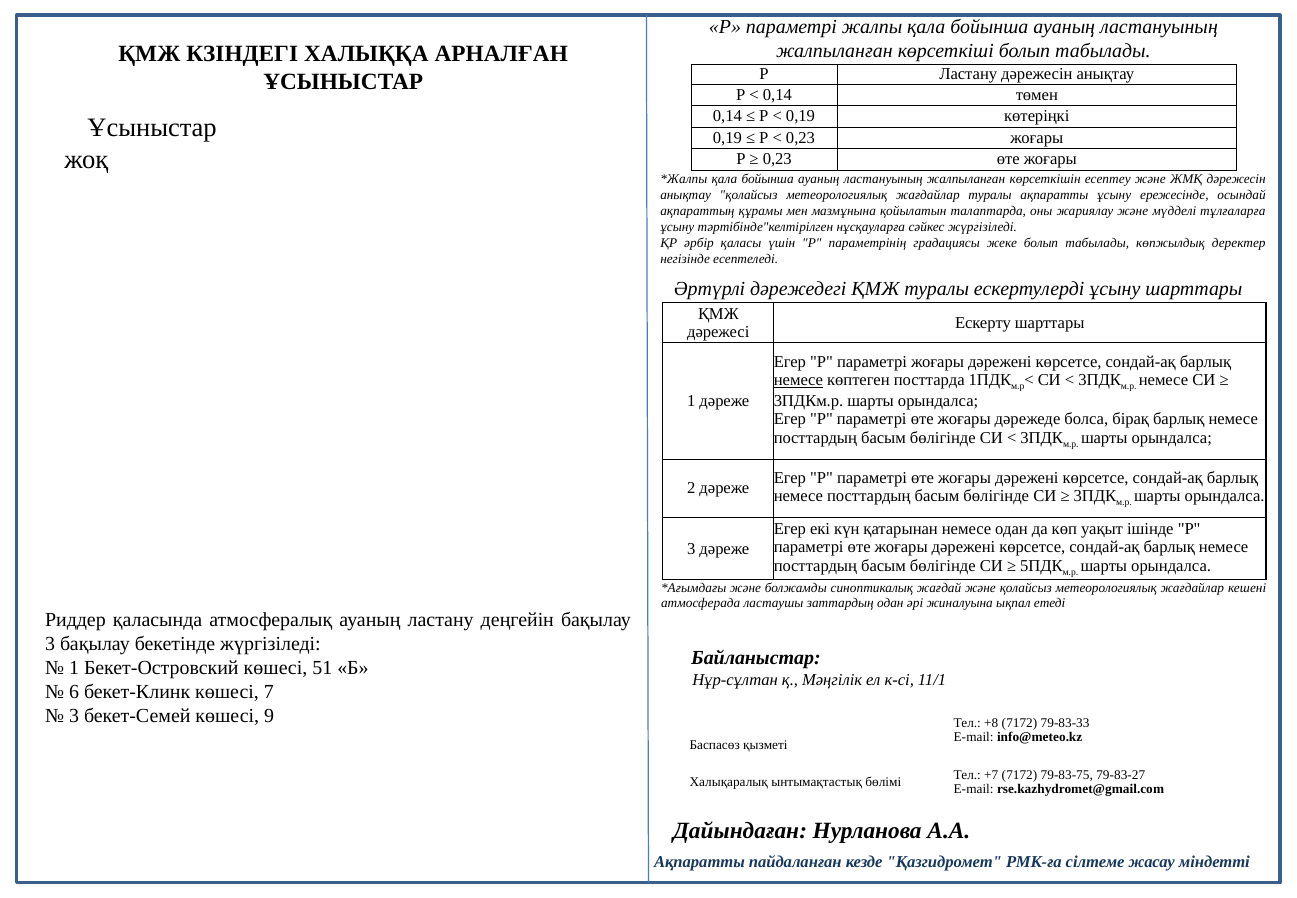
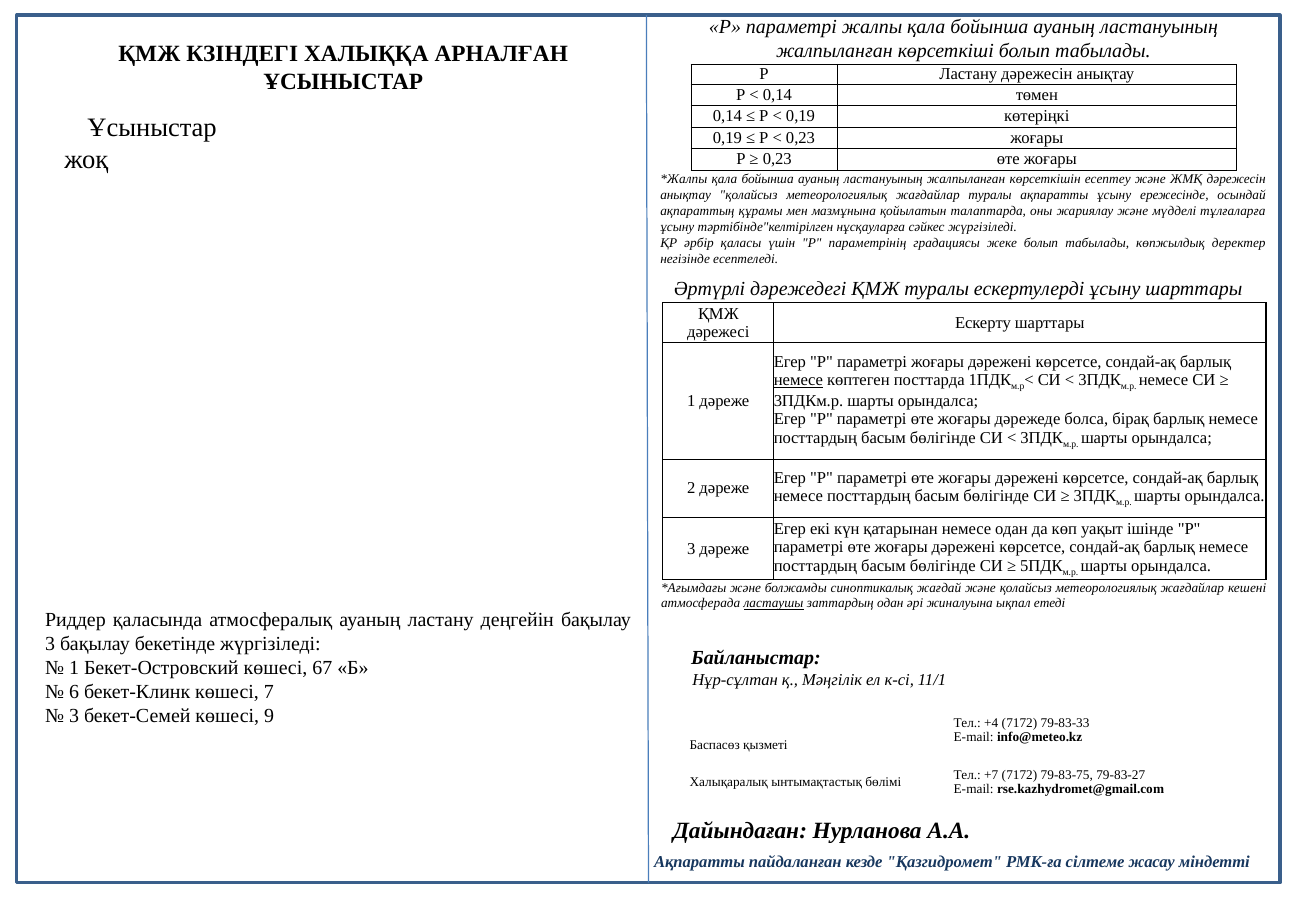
ластаушы underline: none -> present (774, 604)
51: 51 -> 67 (322, 668)
+8: +8 -> +4 (991, 723)
